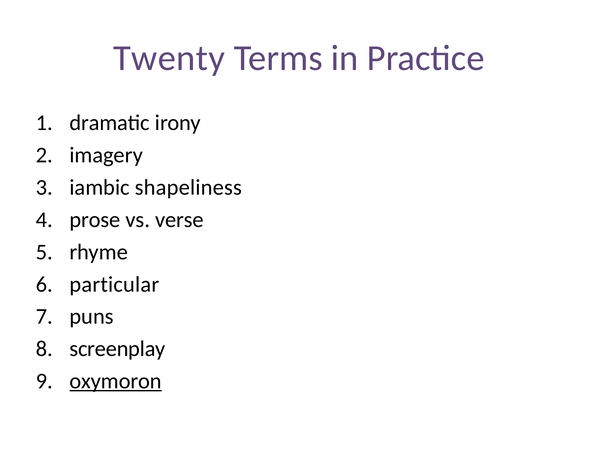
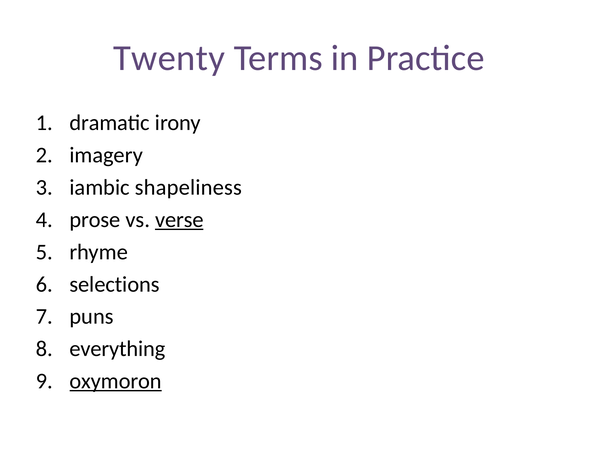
verse underline: none -> present (179, 219)
particular: particular -> selections (115, 284)
screenplay: screenplay -> everything (117, 348)
